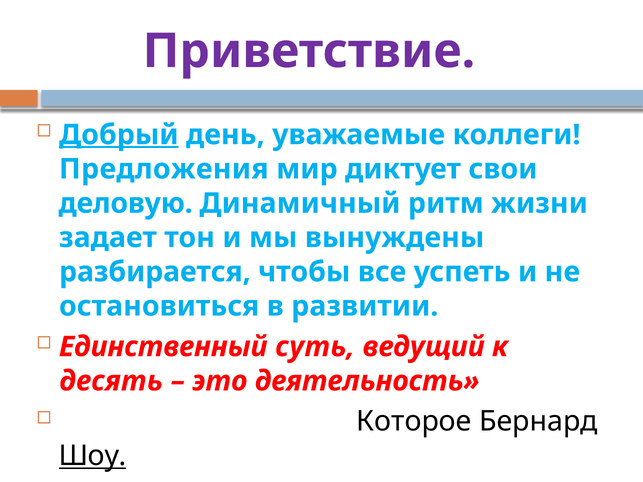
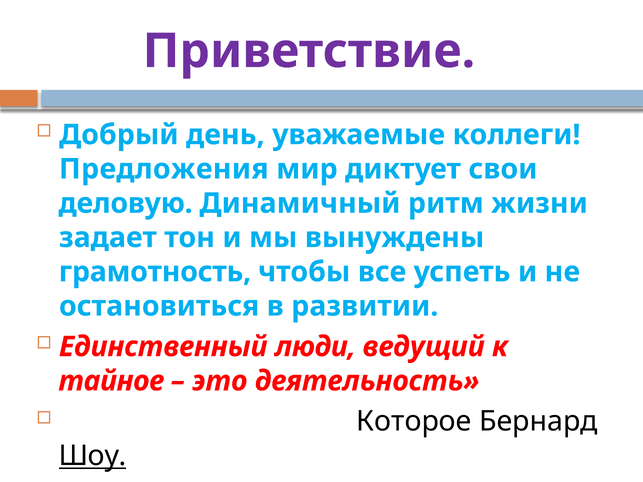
Добрый underline: present -> none (119, 135)
разбирается: разбирается -> грамотность (155, 272)
суть: суть -> люди (315, 347)
десять: десять -> тайное (111, 381)
